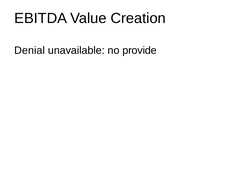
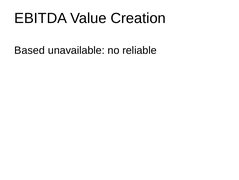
Denial: Denial -> Based (30, 50)
provide: provide -> reliable (139, 50)
